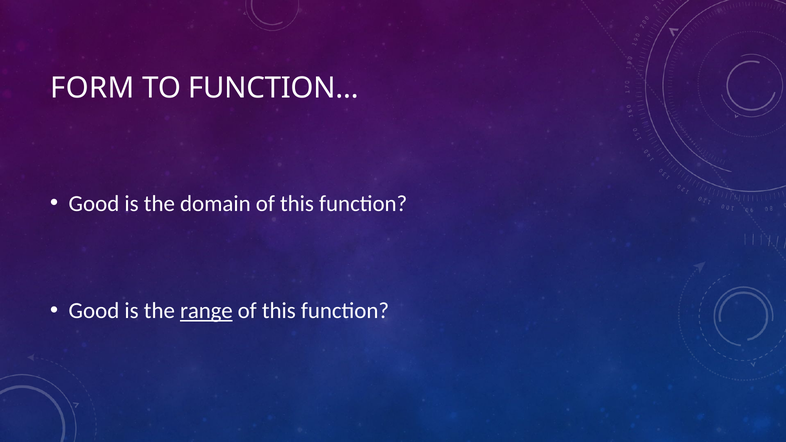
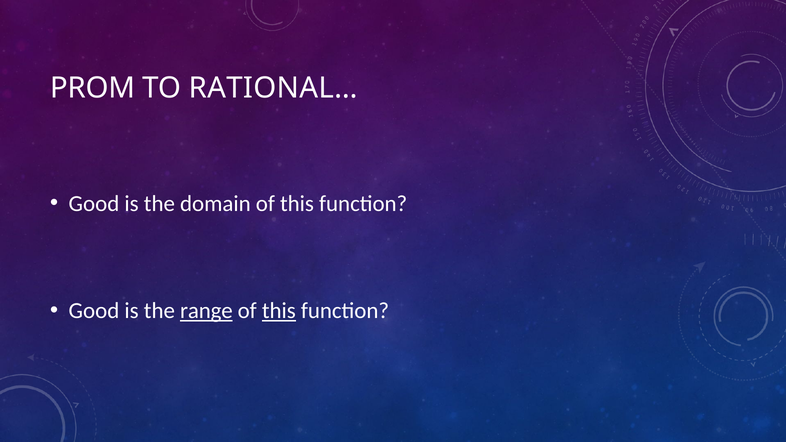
FORM: FORM -> PROM (92, 88)
FUNCTION…: FUNCTION… -> RATIONAL… (273, 88)
this underline: none -> present (279, 311)
